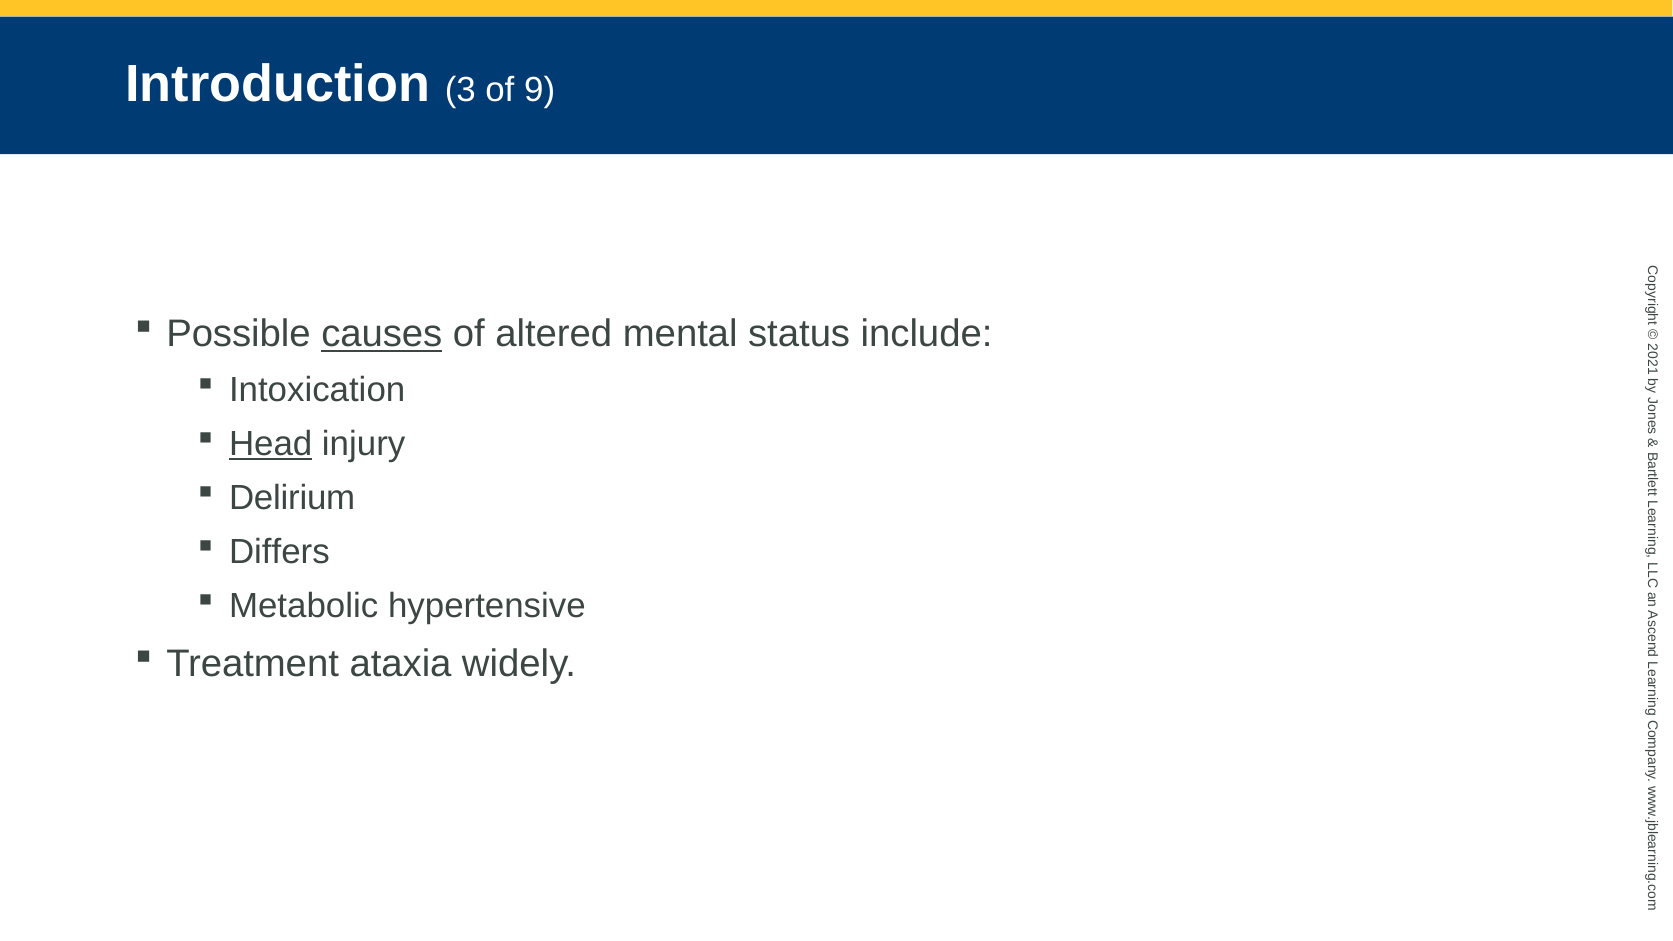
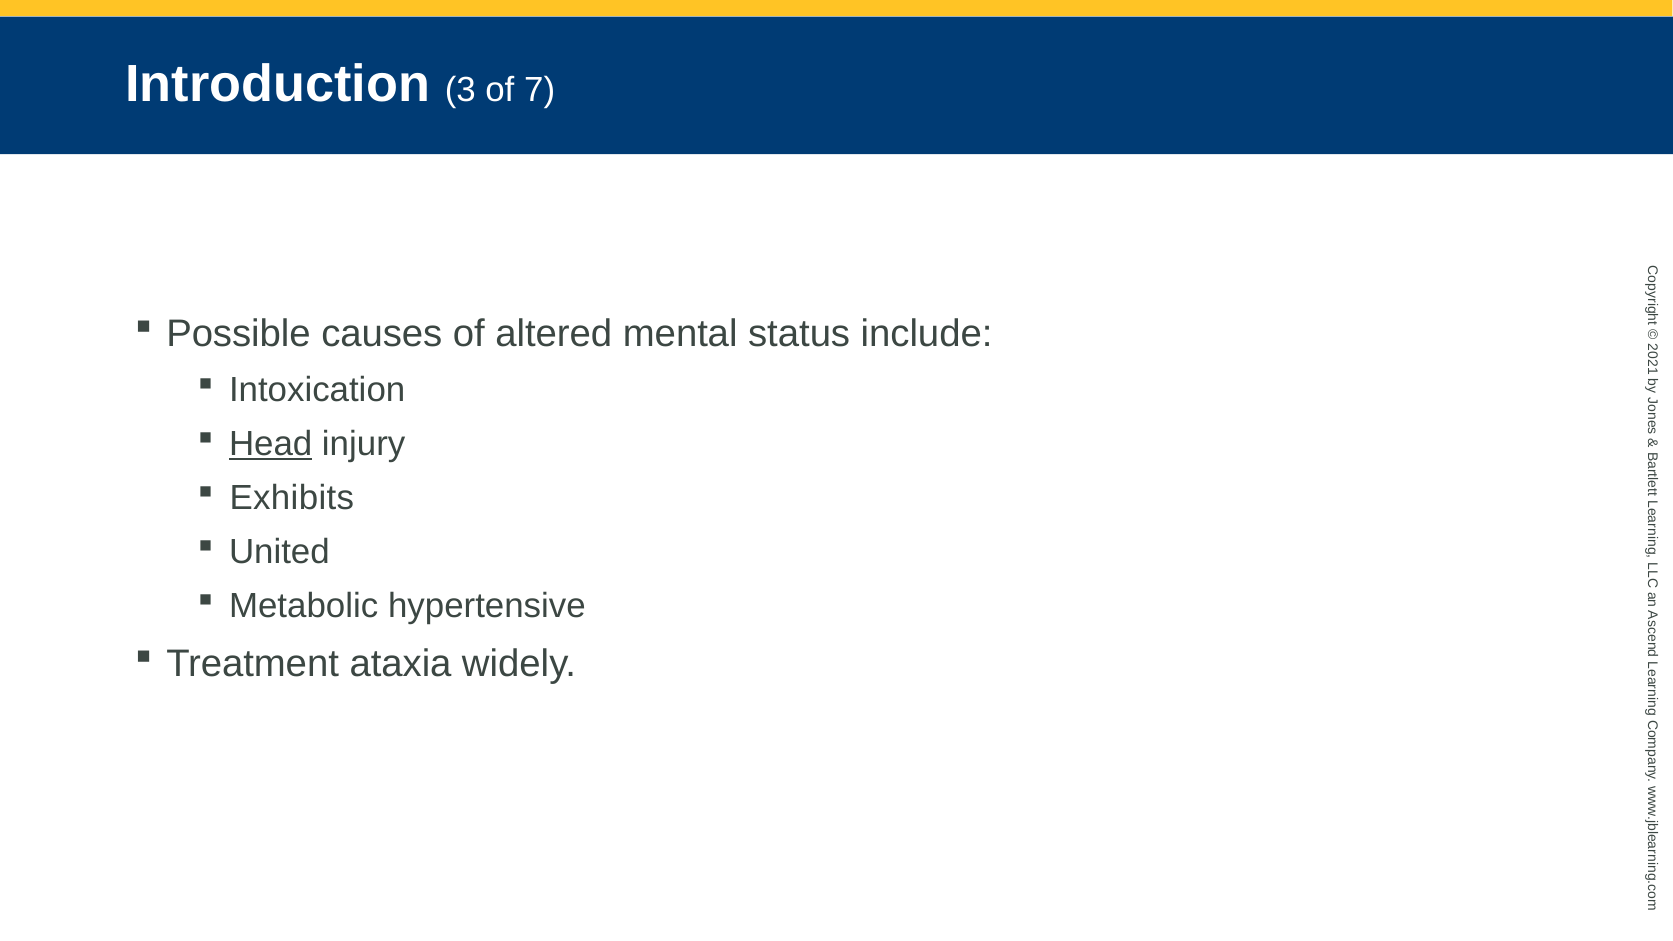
9: 9 -> 7 (540, 90)
causes underline: present -> none (382, 334)
Delirium: Delirium -> Exhibits (292, 498)
Differs: Differs -> United (279, 552)
